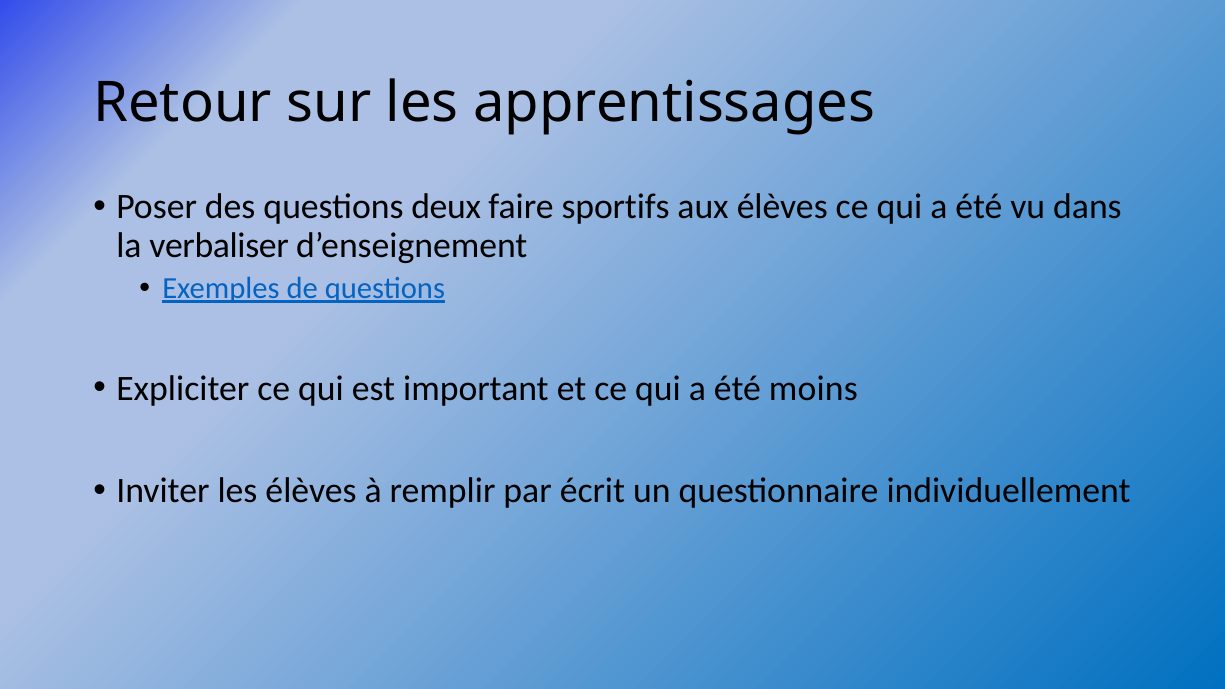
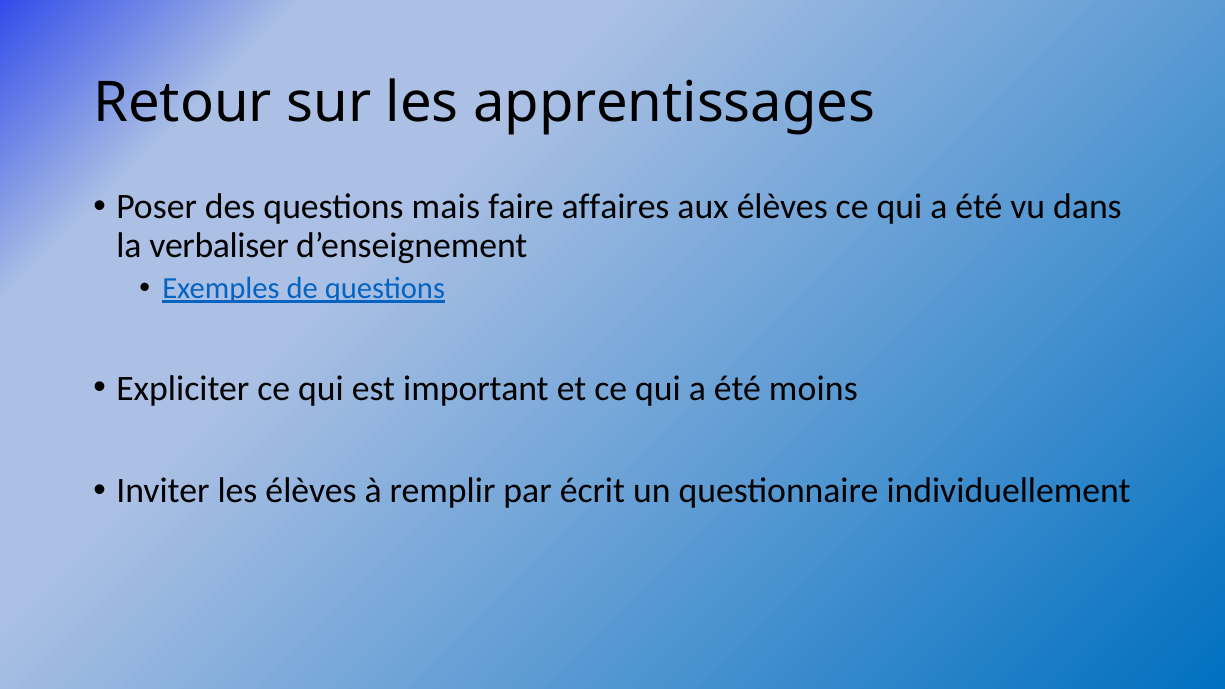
deux: deux -> mais (446, 207)
sportifs: sportifs -> affaires (616, 207)
